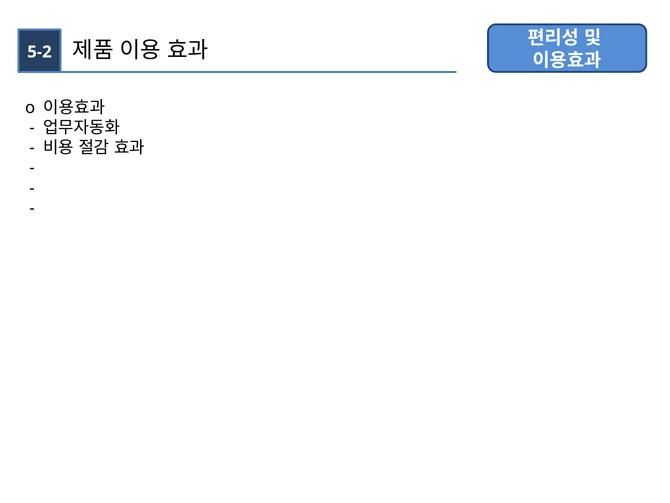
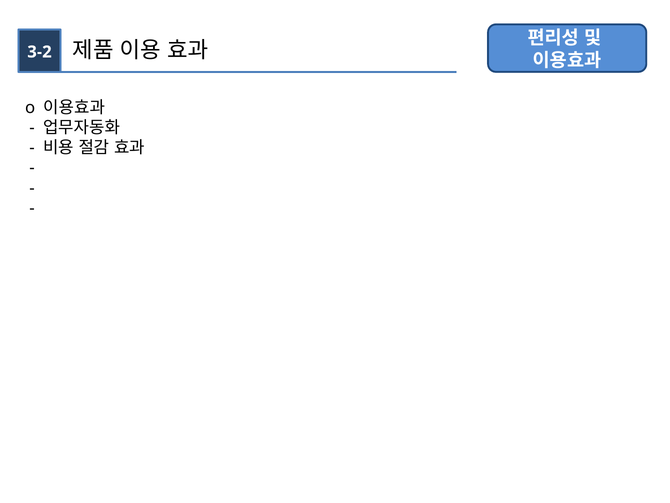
5-2: 5-2 -> 3-2 (40, 52)
